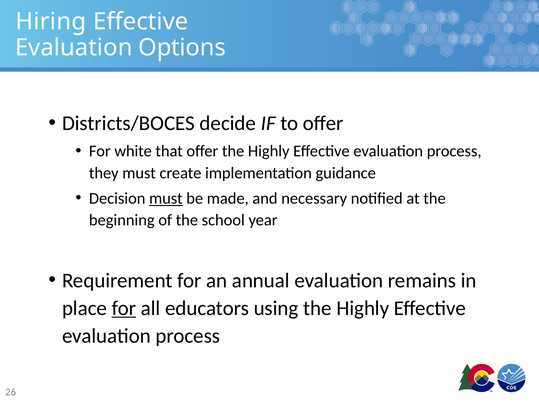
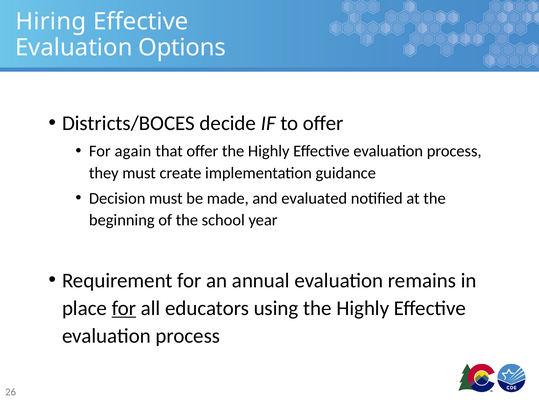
white: white -> again (133, 151)
must underline: present -> none (166, 198)
necessary: necessary -> evaluated (314, 198)
